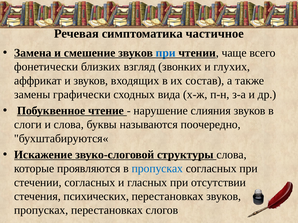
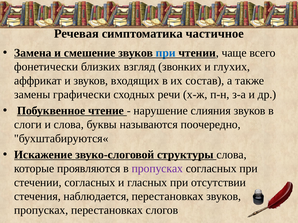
вида: вида -> речи (169, 95)
пропусках colour: blue -> purple (157, 169)
психических: психических -> наблюдается (96, 197)
